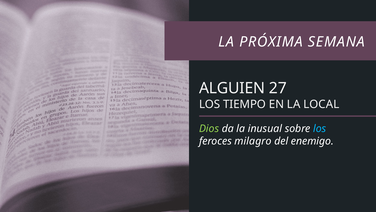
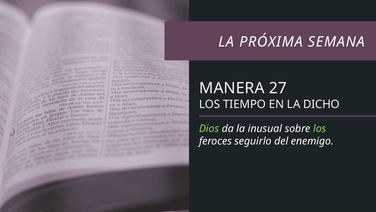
ALGUIEN: ALGUIEN -> MANERA (232, 88)
LOCAL: LOCAL -> DICHO (321, 104)
los colour: light blue -> light green (320, 128)
milagro: milagro -> seguirlo (253, 141)
